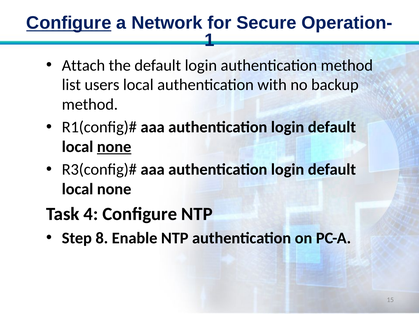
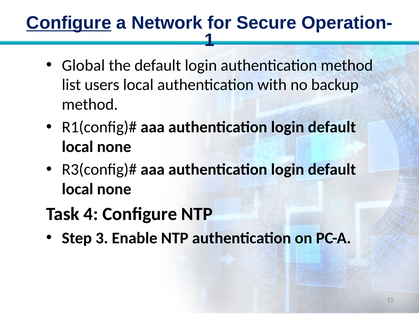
Attach: Attach -> Global (83, 65)
none underline: present -> none (114, 147)
8: 8 -> 3 (102, 238)
